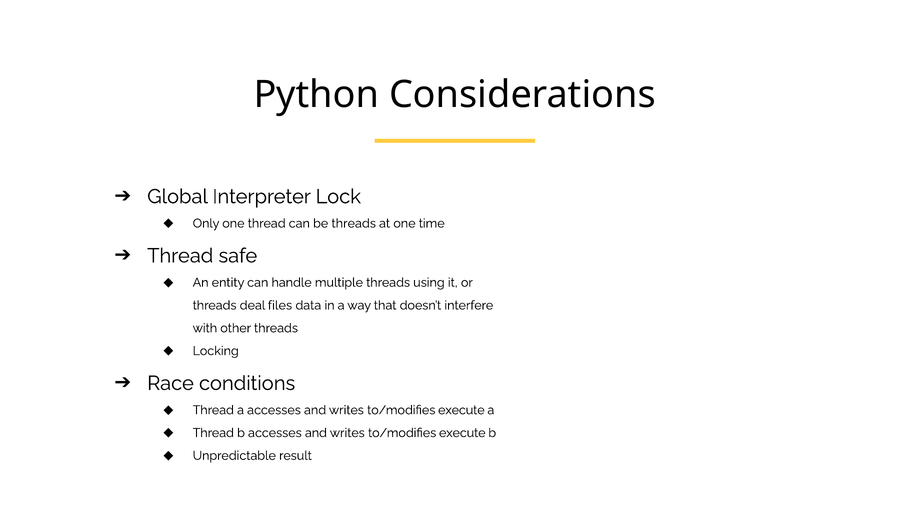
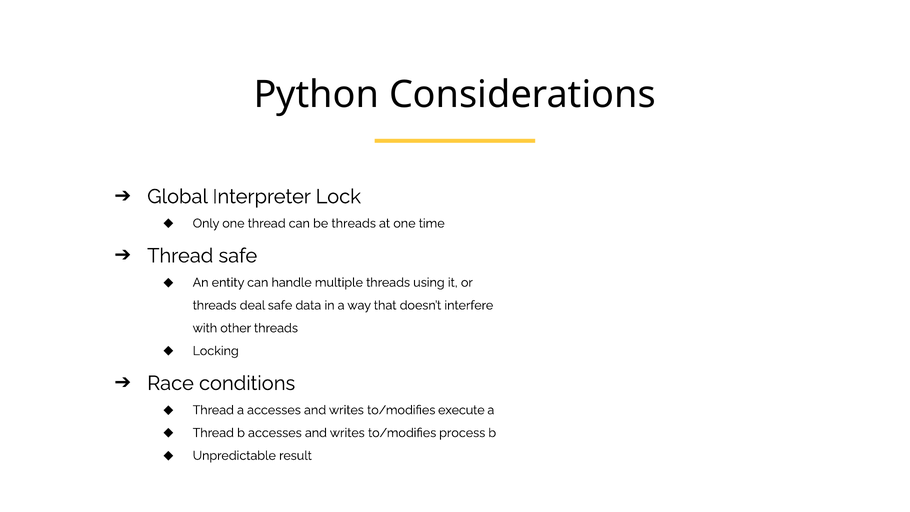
deal files: files -> safe (280, 305)
execute: execute -> process (462, 433)
